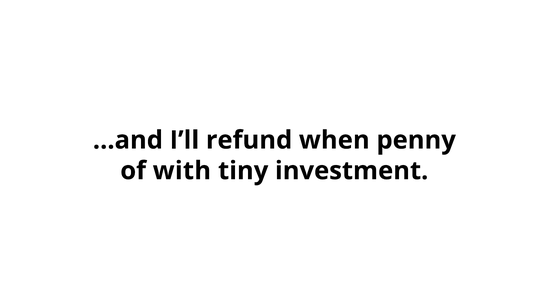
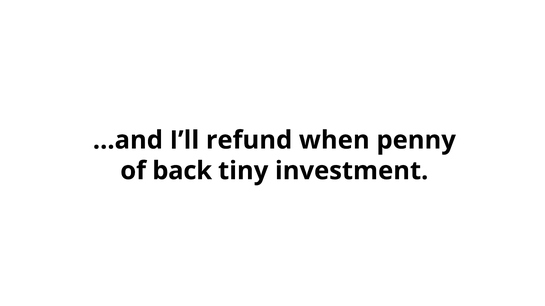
with: with -> back (182, 171)
